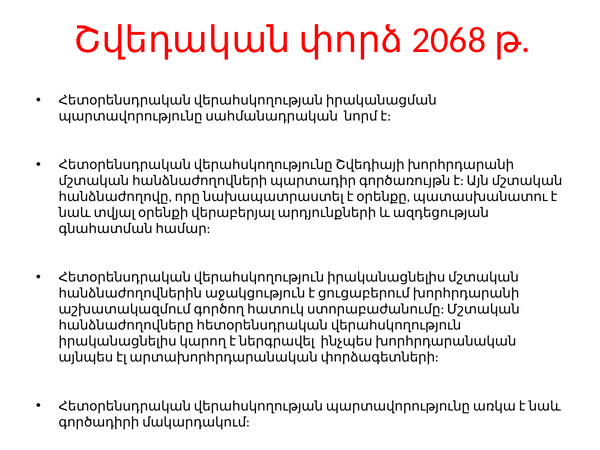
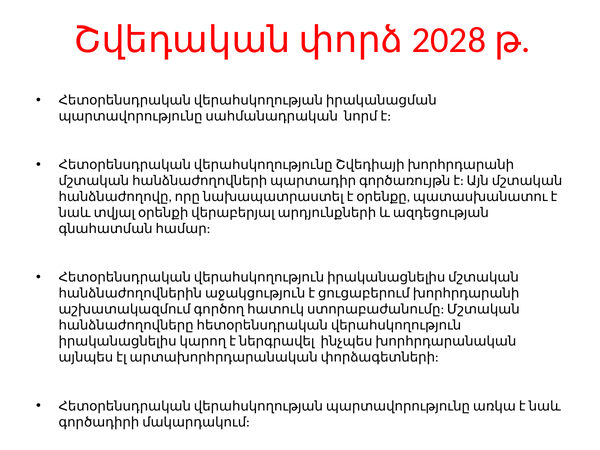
2068: 2068 -> 2028 (449, 40)
